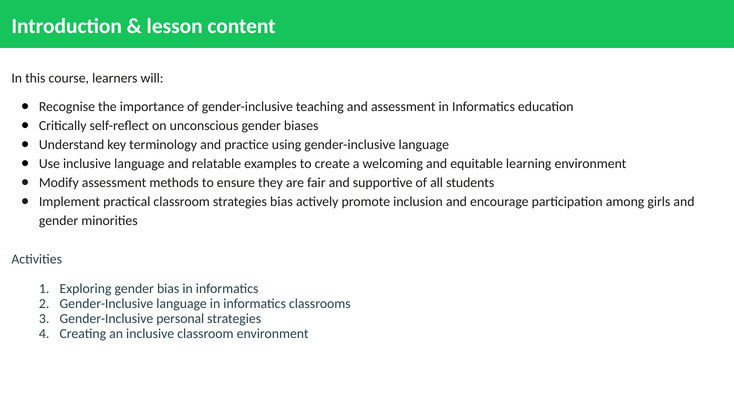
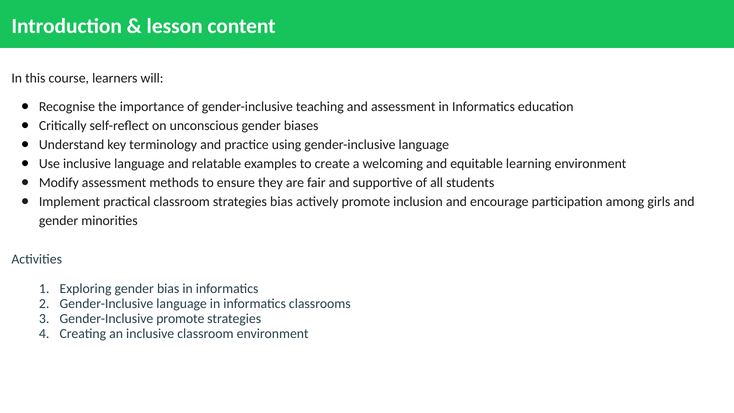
Gender-Inclusive personal: personal -> promote (180, 319)
